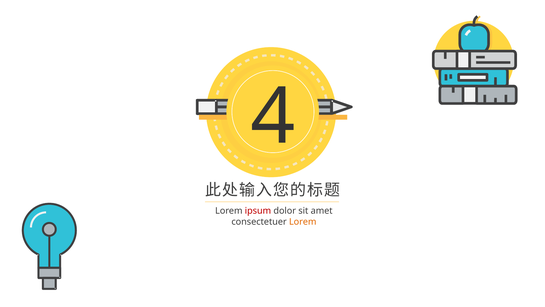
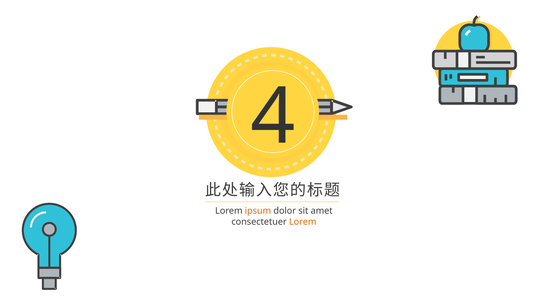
ipsum colour: red -> orange (258, 211)
